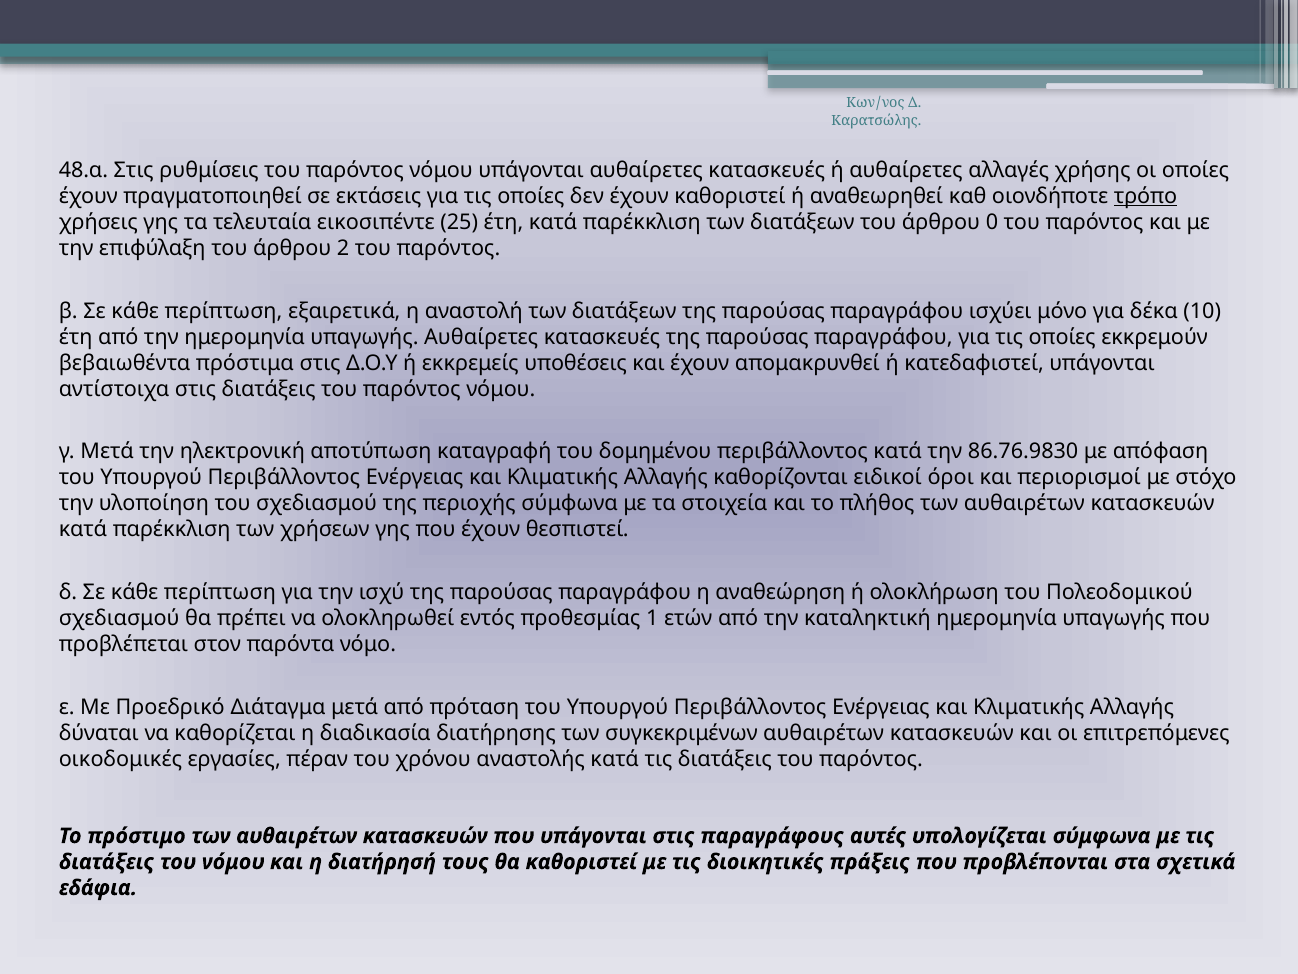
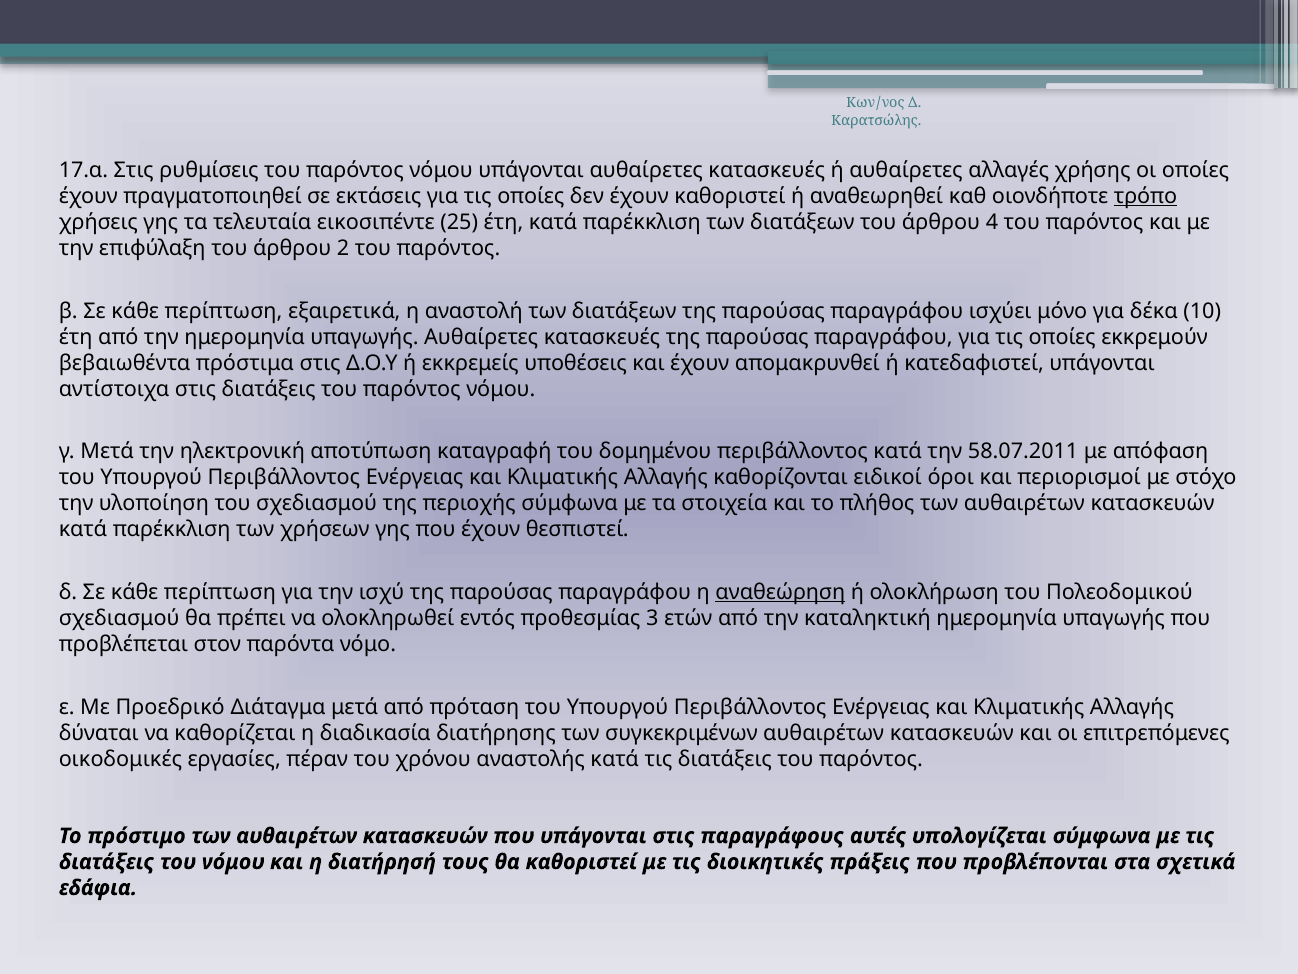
48.α: 48.α -> 17.α (83, 170)
0: 0 -> 4 (992, 222)
86.76.9830: 86.76.9830 -> 58.07.2011 (1023, 452)
αναθεώρηση underline: none -> present (780, 592)
1: 1 -> 3 (652, 618)
